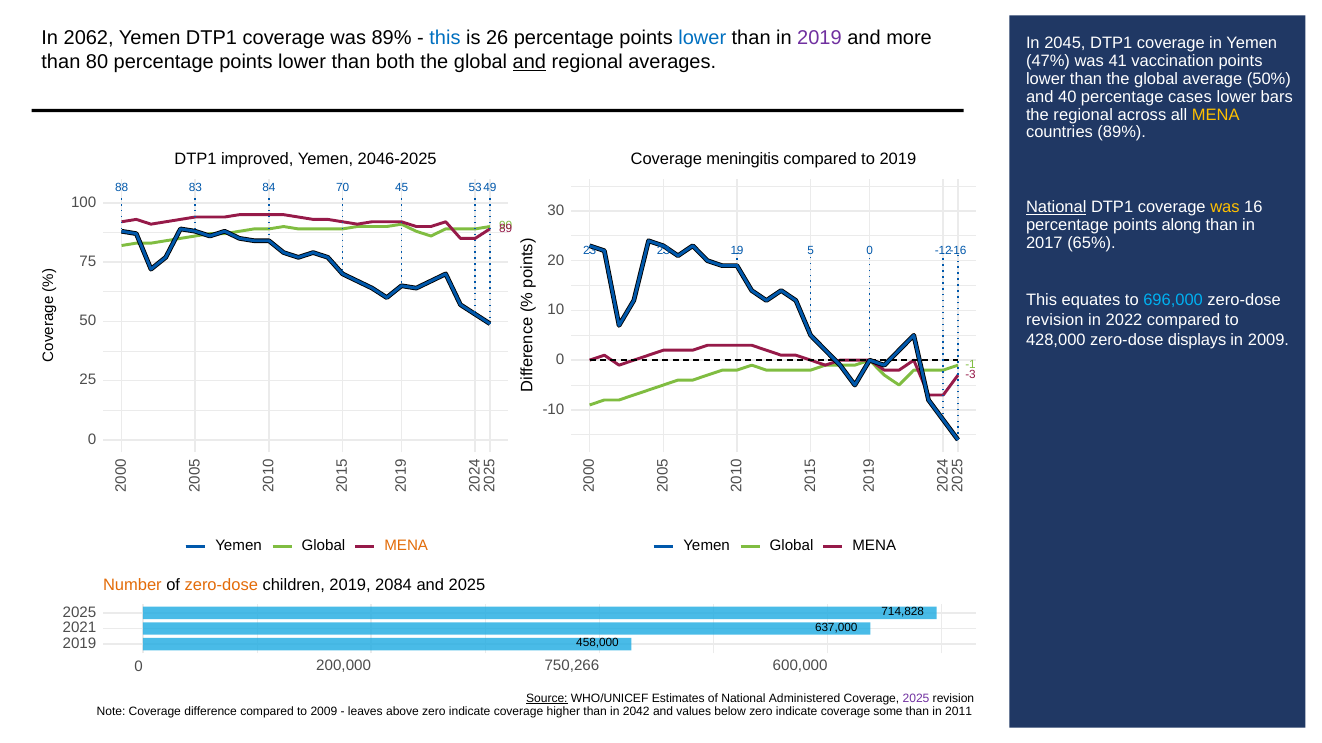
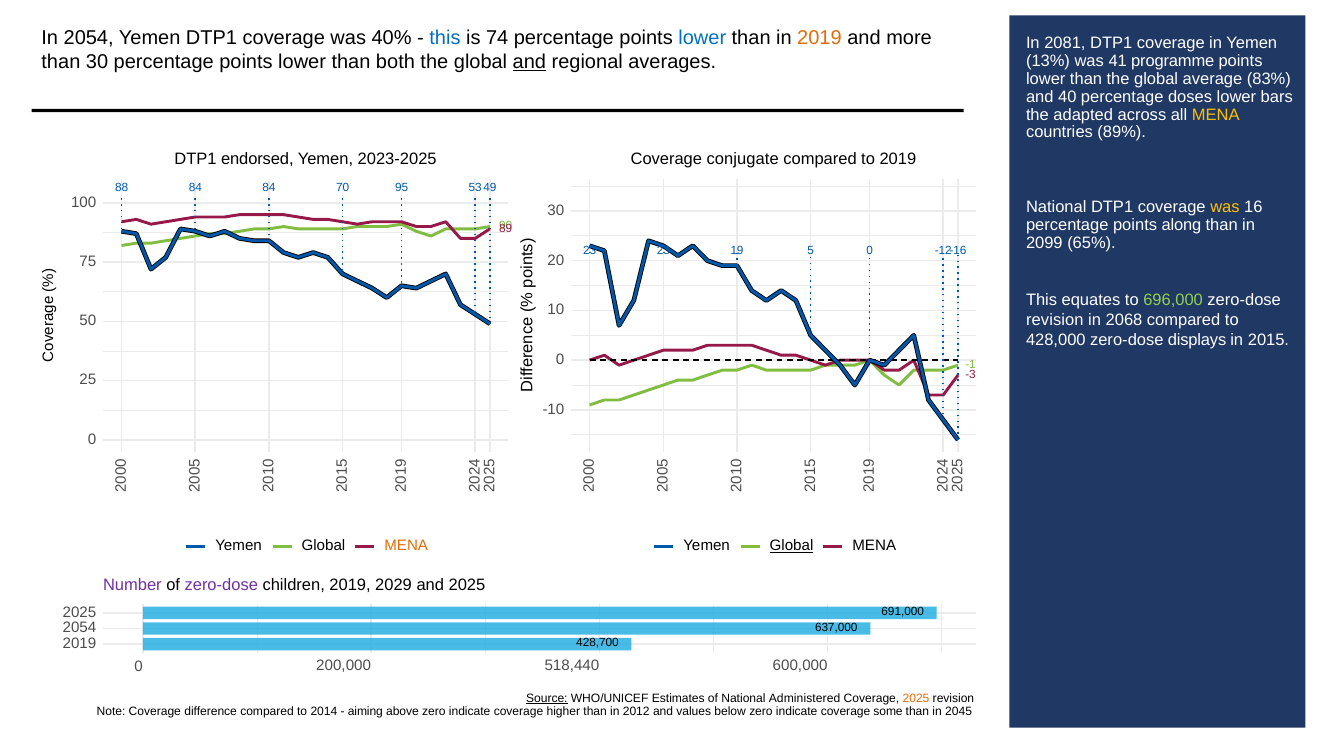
In 2062: 2062 -> 2054 (89, 38)
was 89%: 89% -> 40% (392, 38)
26: 26 -> 74 (497, 38)
2019 colour: purple -> orange (819, 38)
2045: 2045 -> 2081 (1065, 43)
than 80: 80 -> 30 (97, 62)
47%: 47% -> 13% (1048, 61)
vaccination: vaccination -> programme (1173, 61)
50%: 50% -> 83% (1269, 79)
cases: cases -> doses (1190, 97)
the regional: regional -> adapted (1083, 115)
improved: improved -> endorsed (257, 160)
2046-2025: 2046-2025 -> 2023-2025 (397, 160)
meningitis: meningitis -> conjugate (743, 159)
88 83: 83 -> 84 (195, 188)
45: 45 -> 95 (402, 188)
National underline: present -> none (1056, 207)
2017: 2017 -> 2099 (1044, 243)
696,000 colour: light blue -> light green (1173, 300)
2022: 2022 -> 2068 (1124, 320)
in 2009: 2009 -> 2015 (1268, 340)
Global underline: none -> present (792, 546)
Number colour: orange -> purple (132, 585)
zero-dose colour: orange -> purple (221, 585)
2084: 2084 -> 2029 (394, 585)
714,828: 714,828 -> 691,000 (903, 612)
2021: 2021 -> 2054 (79, 628)
458,000: 458,000 -> 428,700 (597, 643)
750,266: 750,266 -> 518,440 (572, 666)
2025 colour: purple -> orange (916, 699)
to 2009: 2009 -> 2014 (324, 712)
leaves: leaves -> aiming (365, 712)
2042: 2042 -> 2012 (636, 712)
2011: 2011 -> 2045 (959, 712)
